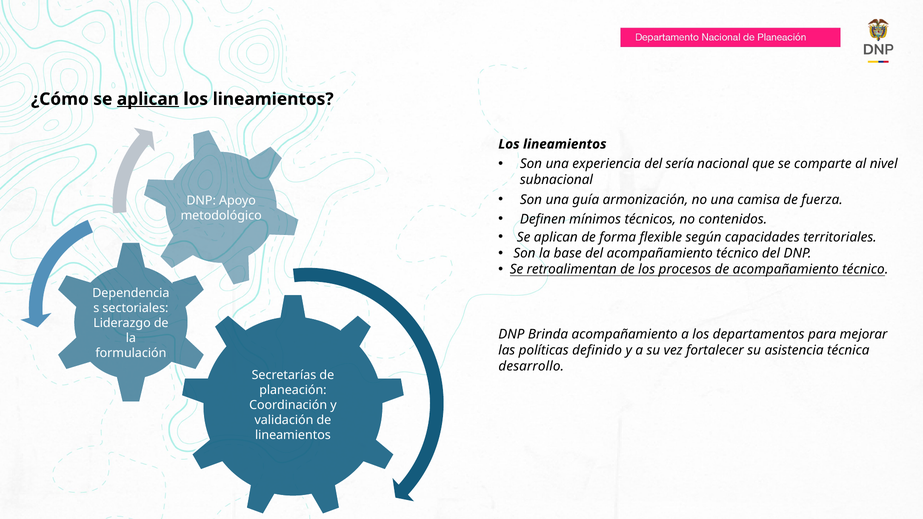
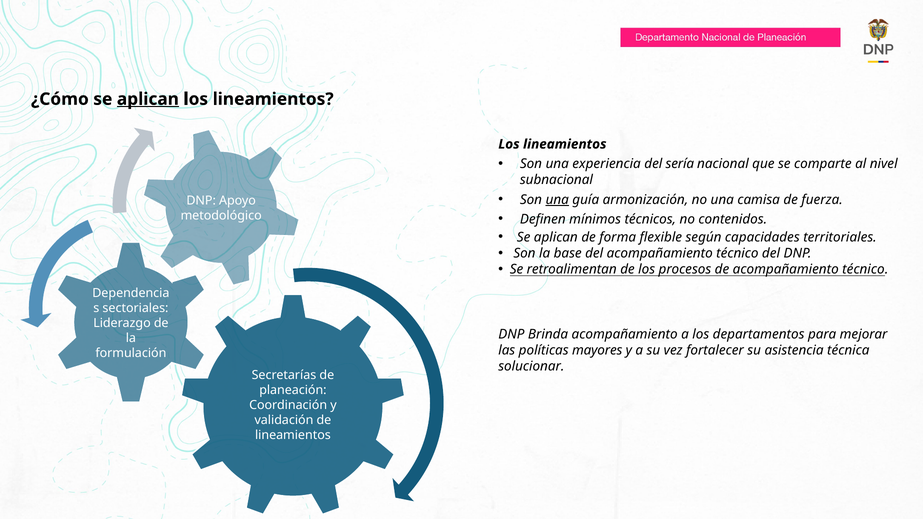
una underline: none -> present (557, 200)
definido: definido -> mayores (597, 350)
desarrollo: desarrollo -> solucionar (531, 367)
